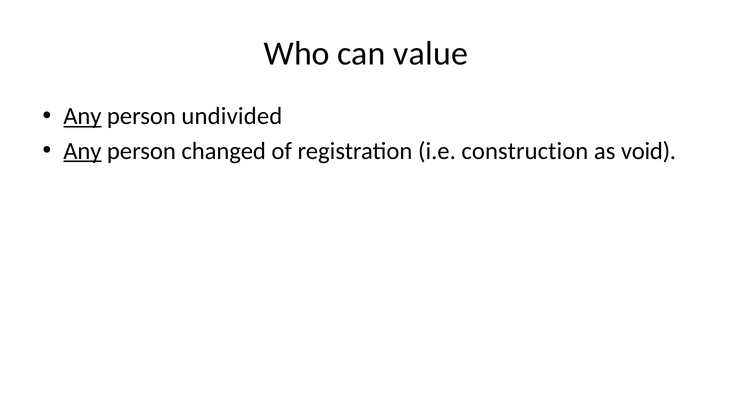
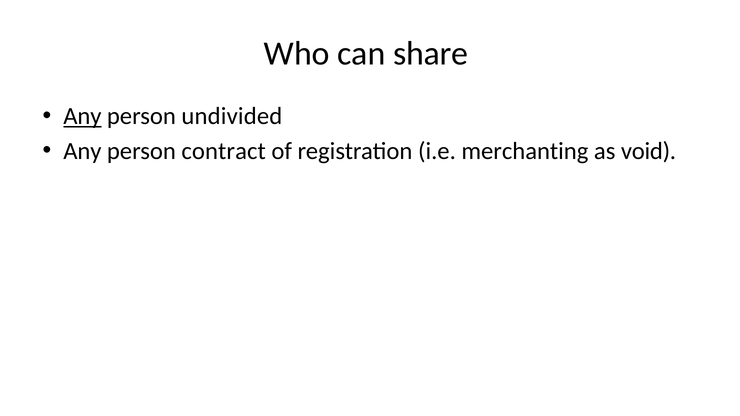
value: value -> share (431, 54)
Any underline: present -> none (82, 151)
changed: changed -> contract (224, 151)
construction: construction -> merchanting (525, 151)
